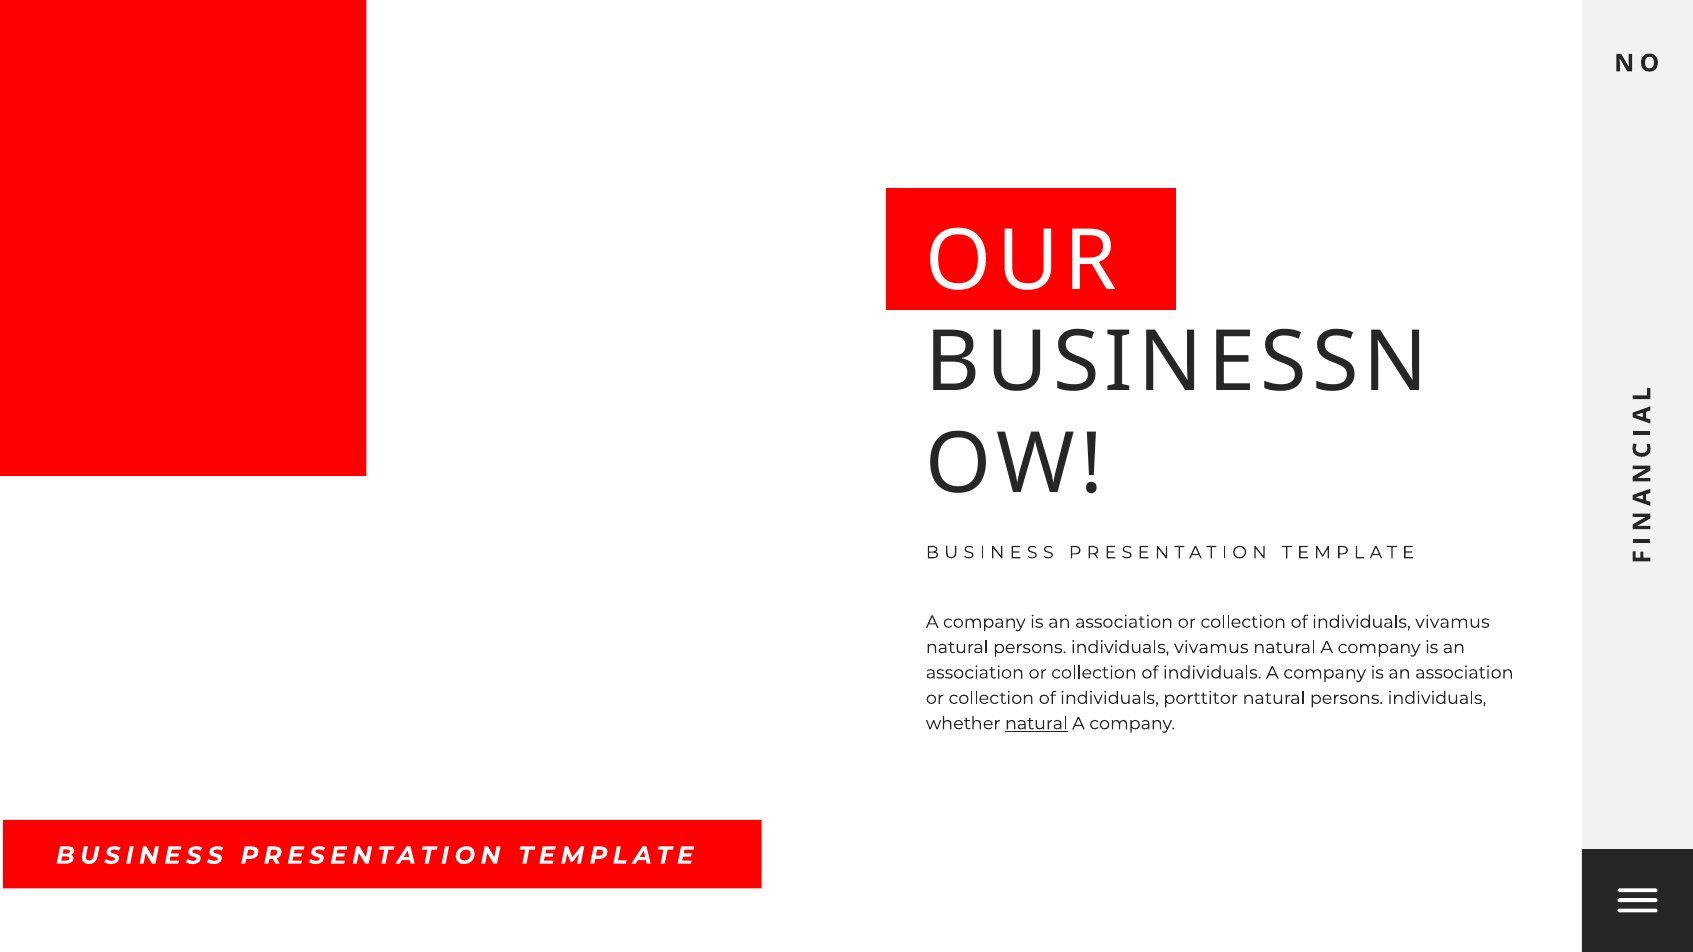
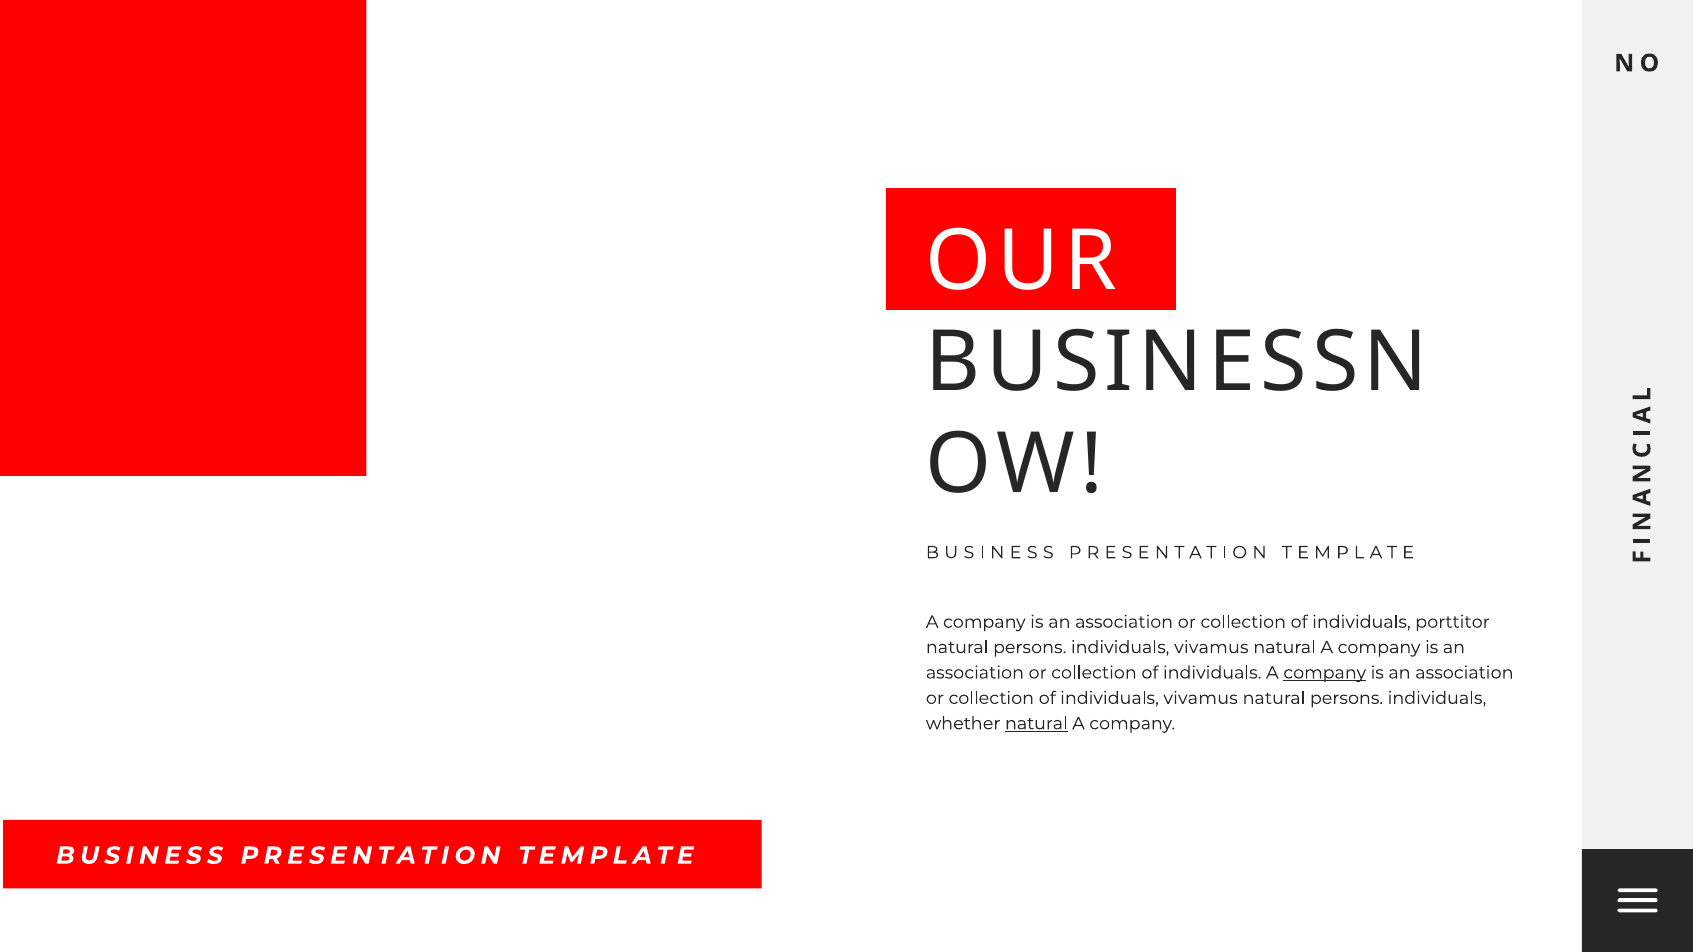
of individuals vivamus: vivamus -> porttitor (1453, 622)
company underline: none -> present (1325, 673)
of individuals porttitor: porttitor -> vivamus (1201, 698)
